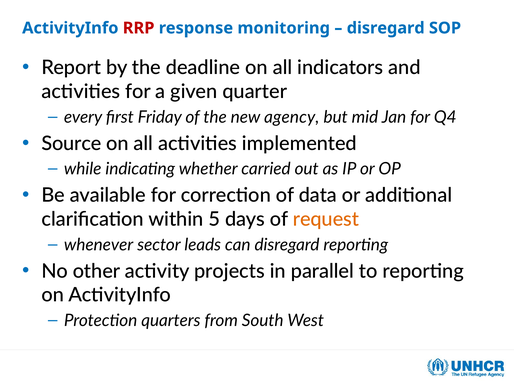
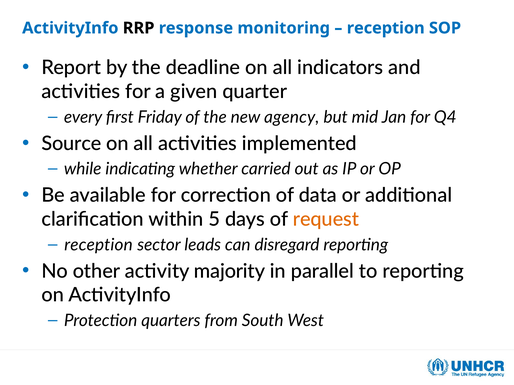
RRP colour: red -> black (139, 28)
disregard: disregard -> reception (386, 28)
whenever: whenever -> reception (99, 245)
projects: projects -> majority (229, 271)
